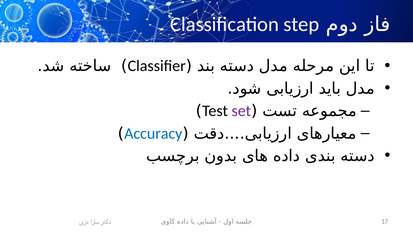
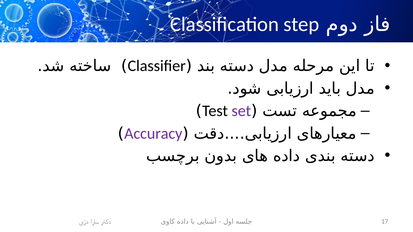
Accuracy colour: blue -> purple (153, 134)
